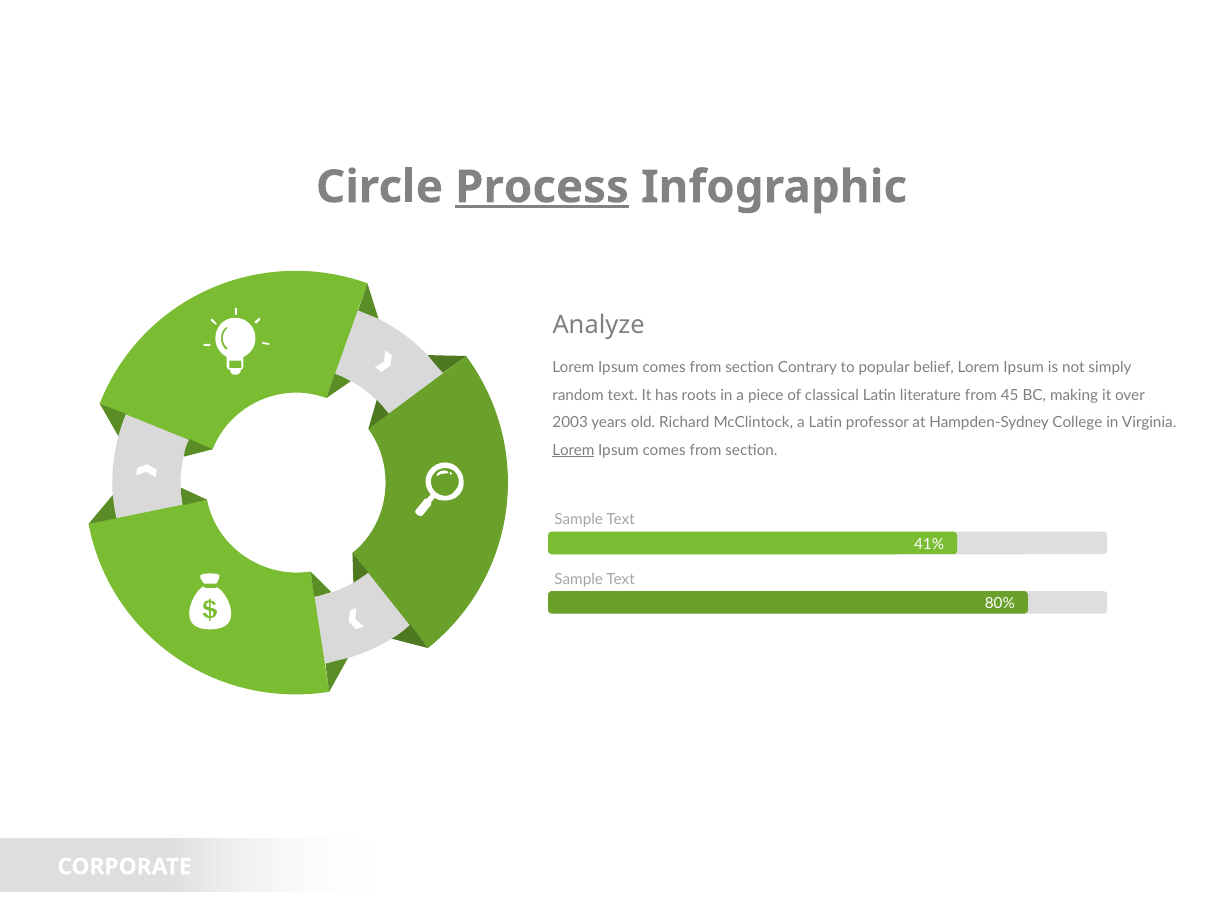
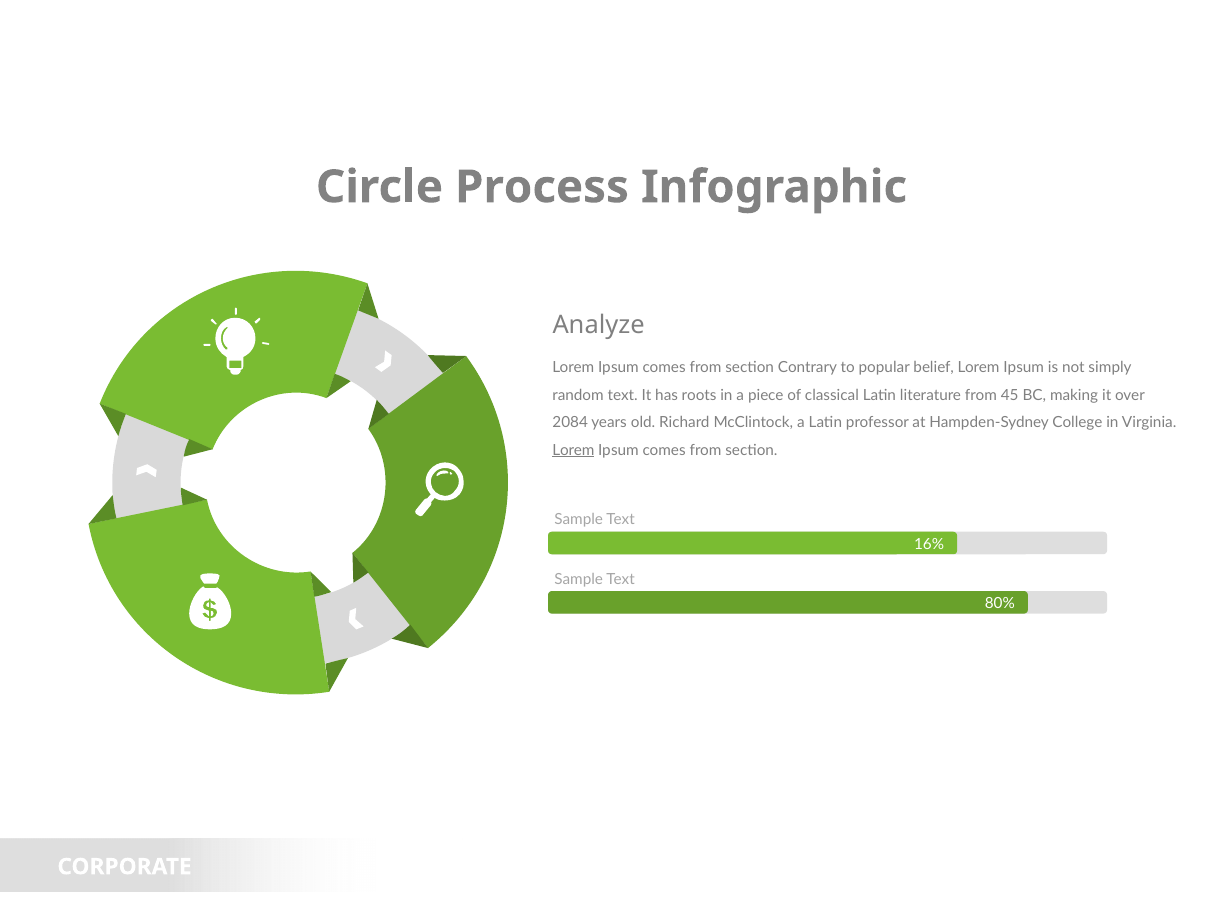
Process underline: present -> none (542, 187)
2003: 2003 -> 2084 (570, 423)
41%: 41% -> 16% (929, 544)
